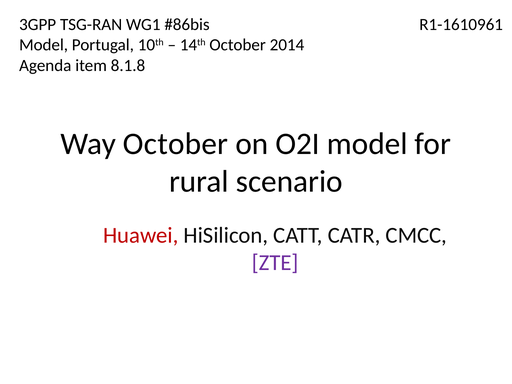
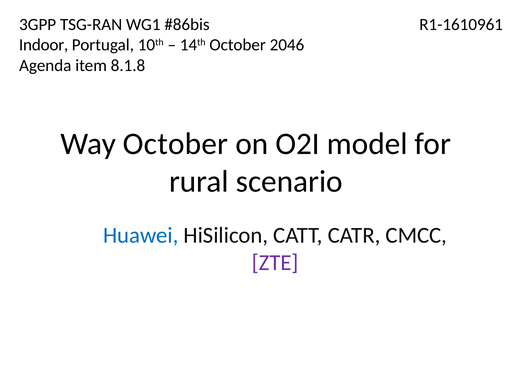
Model: Model -> Indoor (44, 45)
2014: 2014 -> 2046 (287, 45)
Huawei colour: red -> blue (141, 235)
